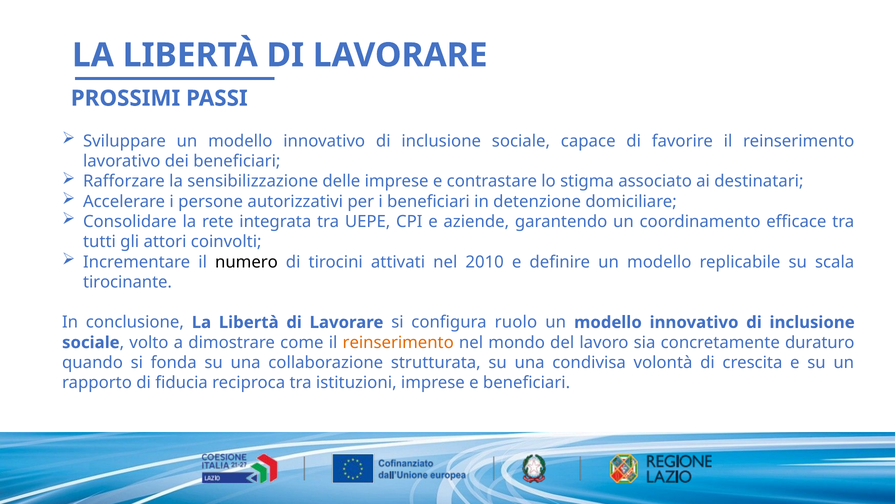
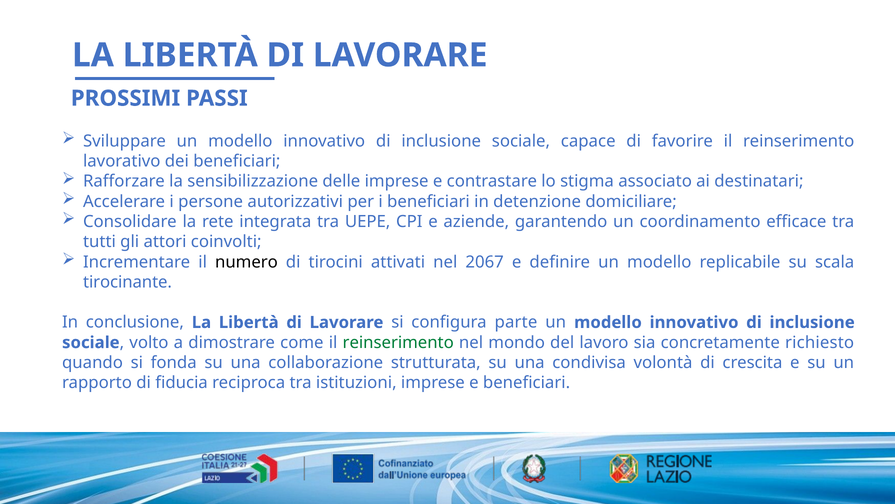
2010: 2010 -> 2067 (485, 262)
ruolo: ruolo -> parte (516, 322)
reinserimento colour: orange -> green (398, 342)
duraturo: duraturo -> richiesto (820, 342)
